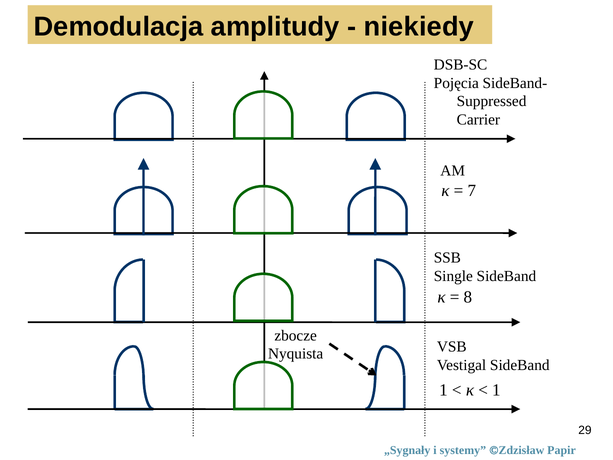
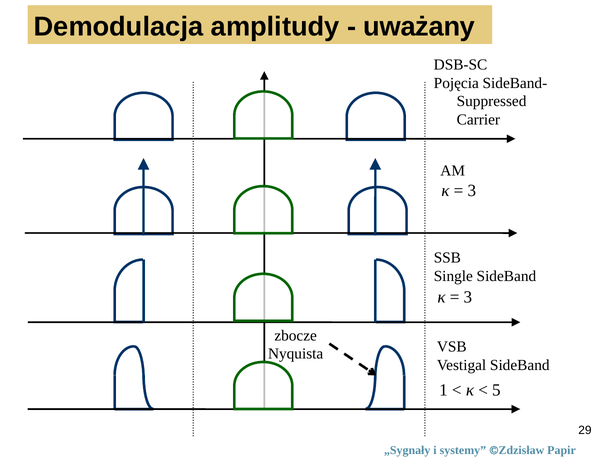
niekiedy: niekiedy -> uważany (419, 27)
7: 7 -> 3 (472, 190)
8: 8 -> 3 (468, 297)
1: 1 -> 5 (496, 390)
